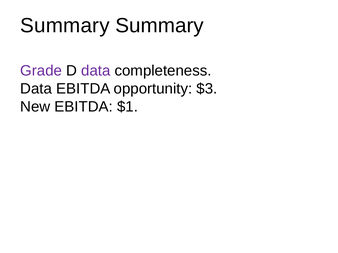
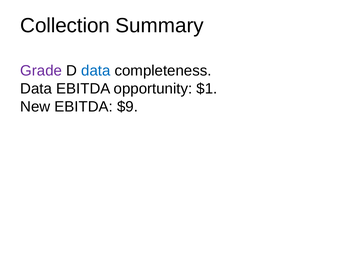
Summary: Summary -> Collection (65, 26)
data colour: purple -> blue (96, 71)
$3: $3 -> $1 (207, 89)
$1: $1 -> $9 (128, 107)
